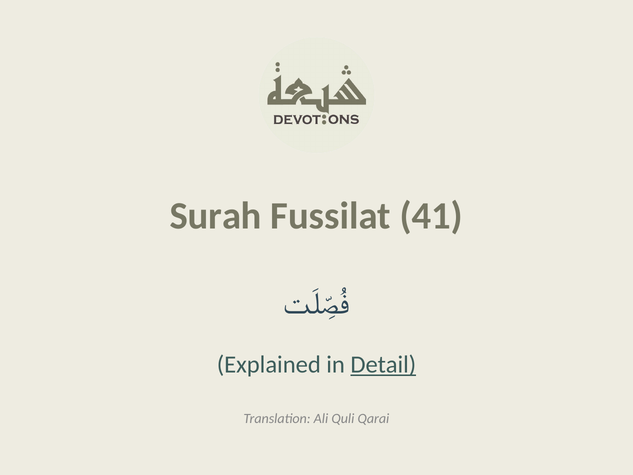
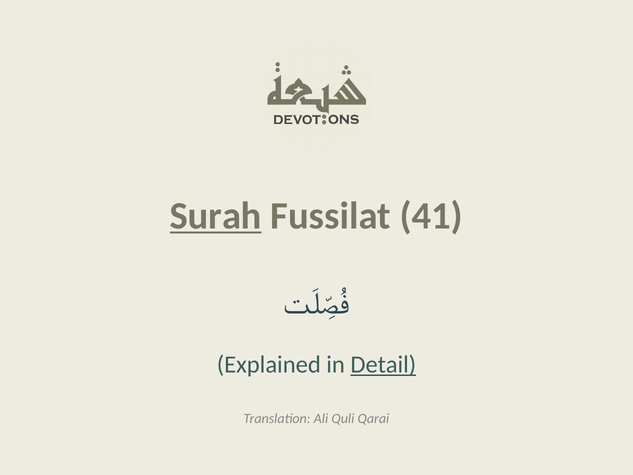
Surah underline: none -> present (216, 216)
